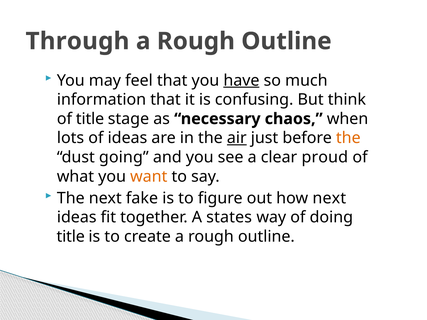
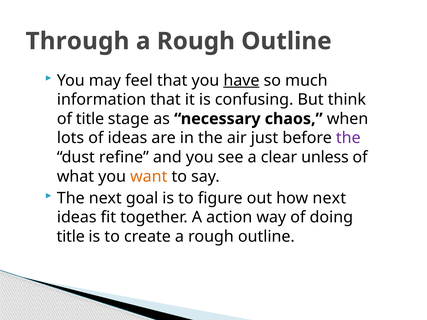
air underline: present -> none (237, 138)
the colour: orange -> purple (348, 138)
going: going -> refine (124, 157)
proud: proud -> unless (325, 157)
fake: fake -> goal (142, 198)
states: states -> action (229, 217)
